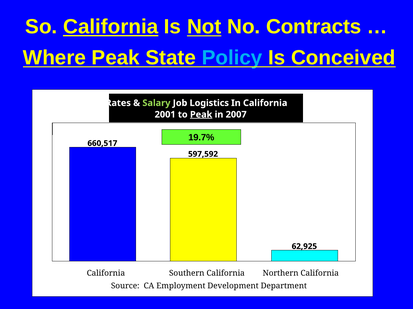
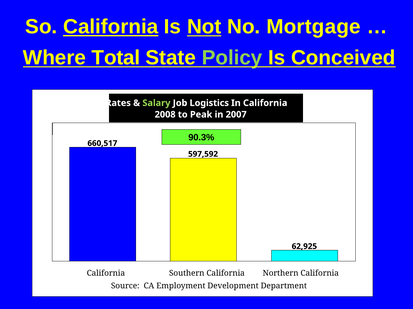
Contracts: Contracts -> Mortgage (313, 27)
Where Peak: Peak -> Total (116, 58)
Policy colour: light blue -> light green (232, 58)
2001: 2001 -> 2008 (165, 115)
Peak underline: present -> none (201, 115)
19.7%: 19.7% -> 90.3% (201, 138)
